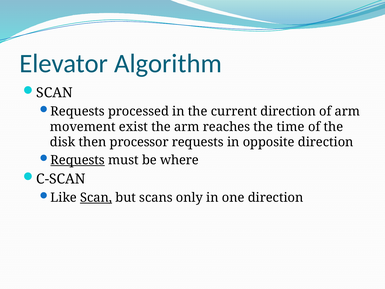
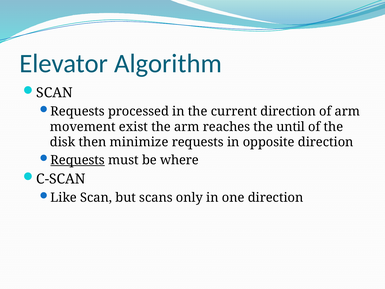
time: time -> until (291, 127)
processor: processor -> minimize (139, 142)
Scan underline: present -> none (96, 197)
